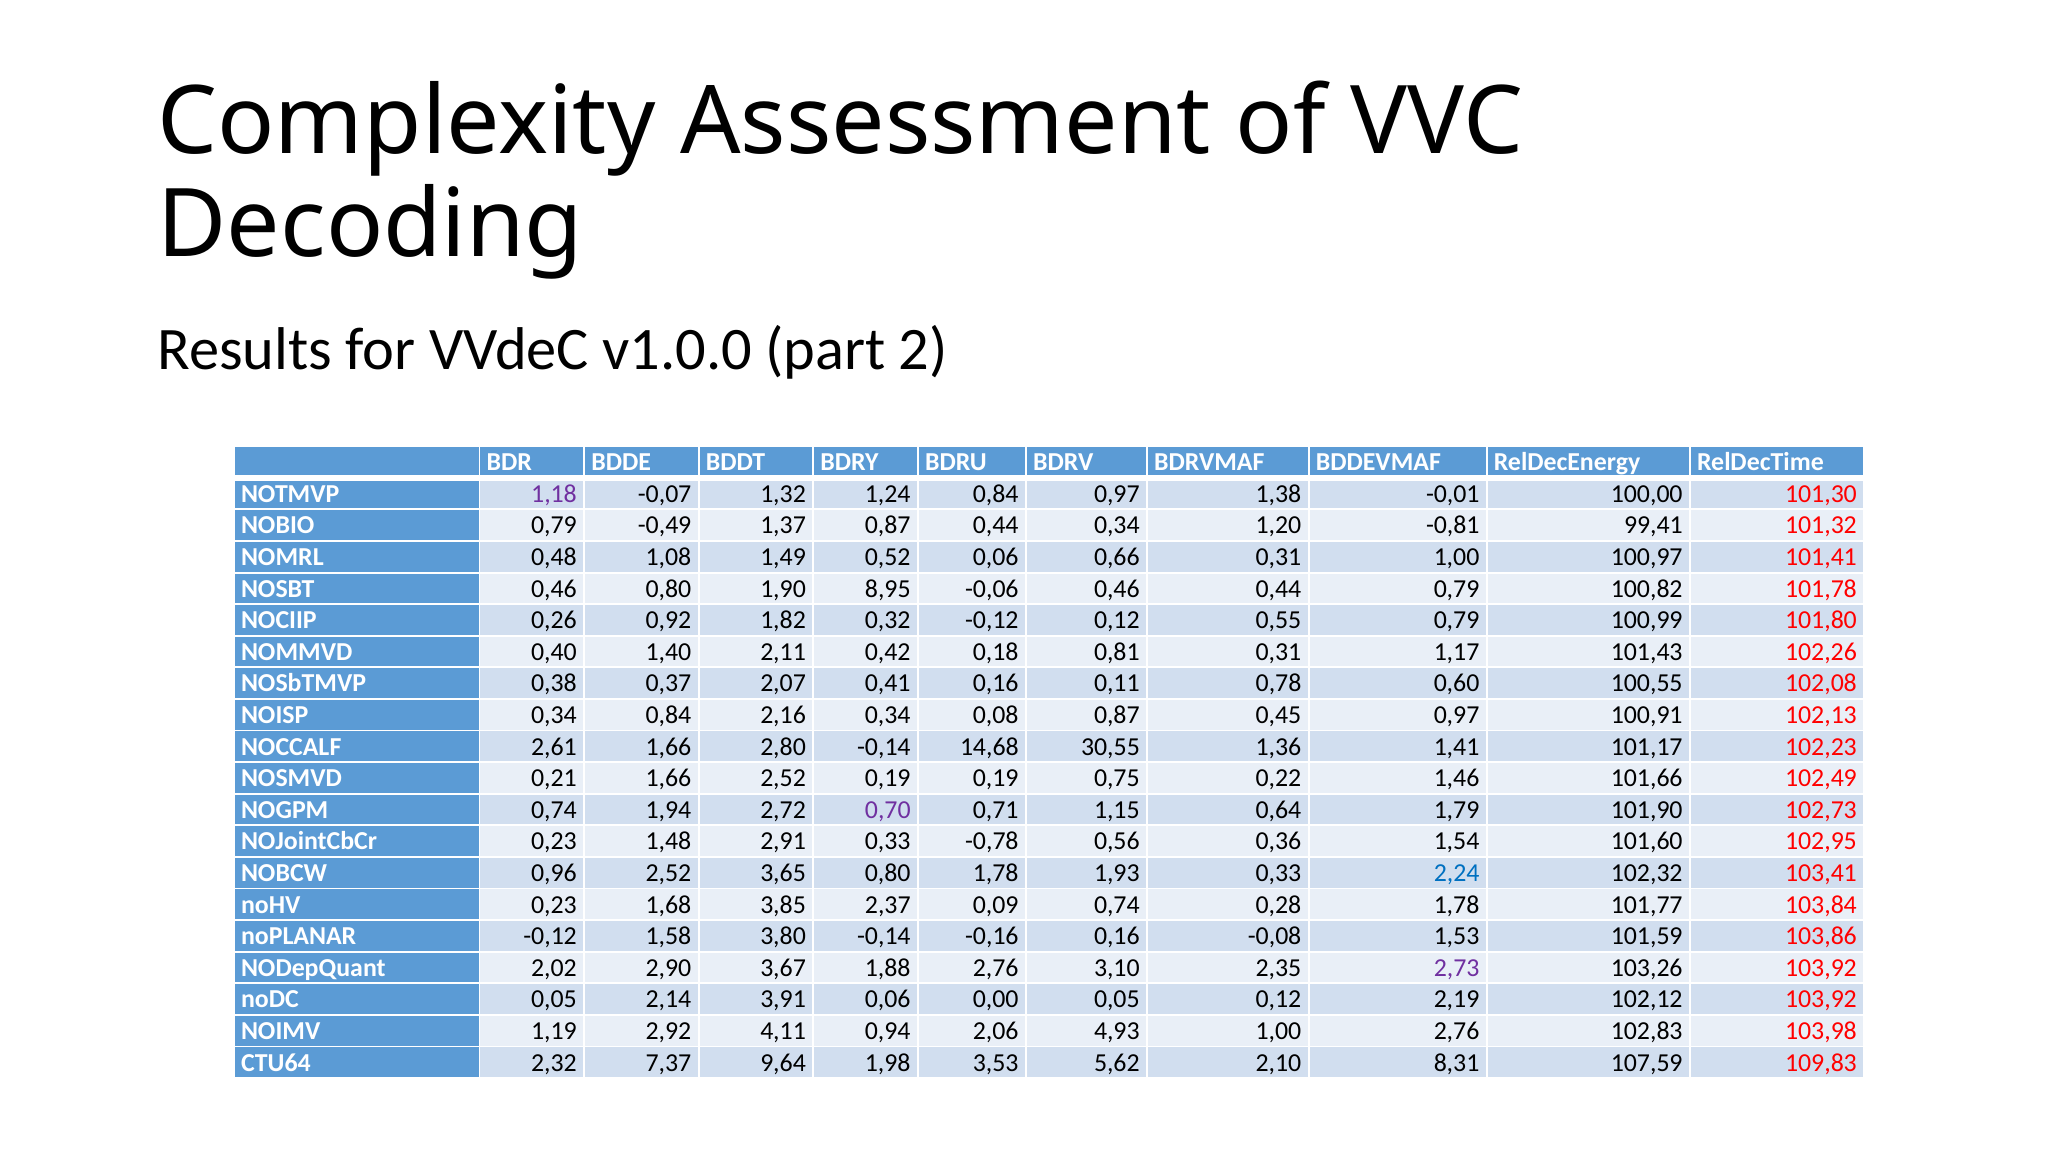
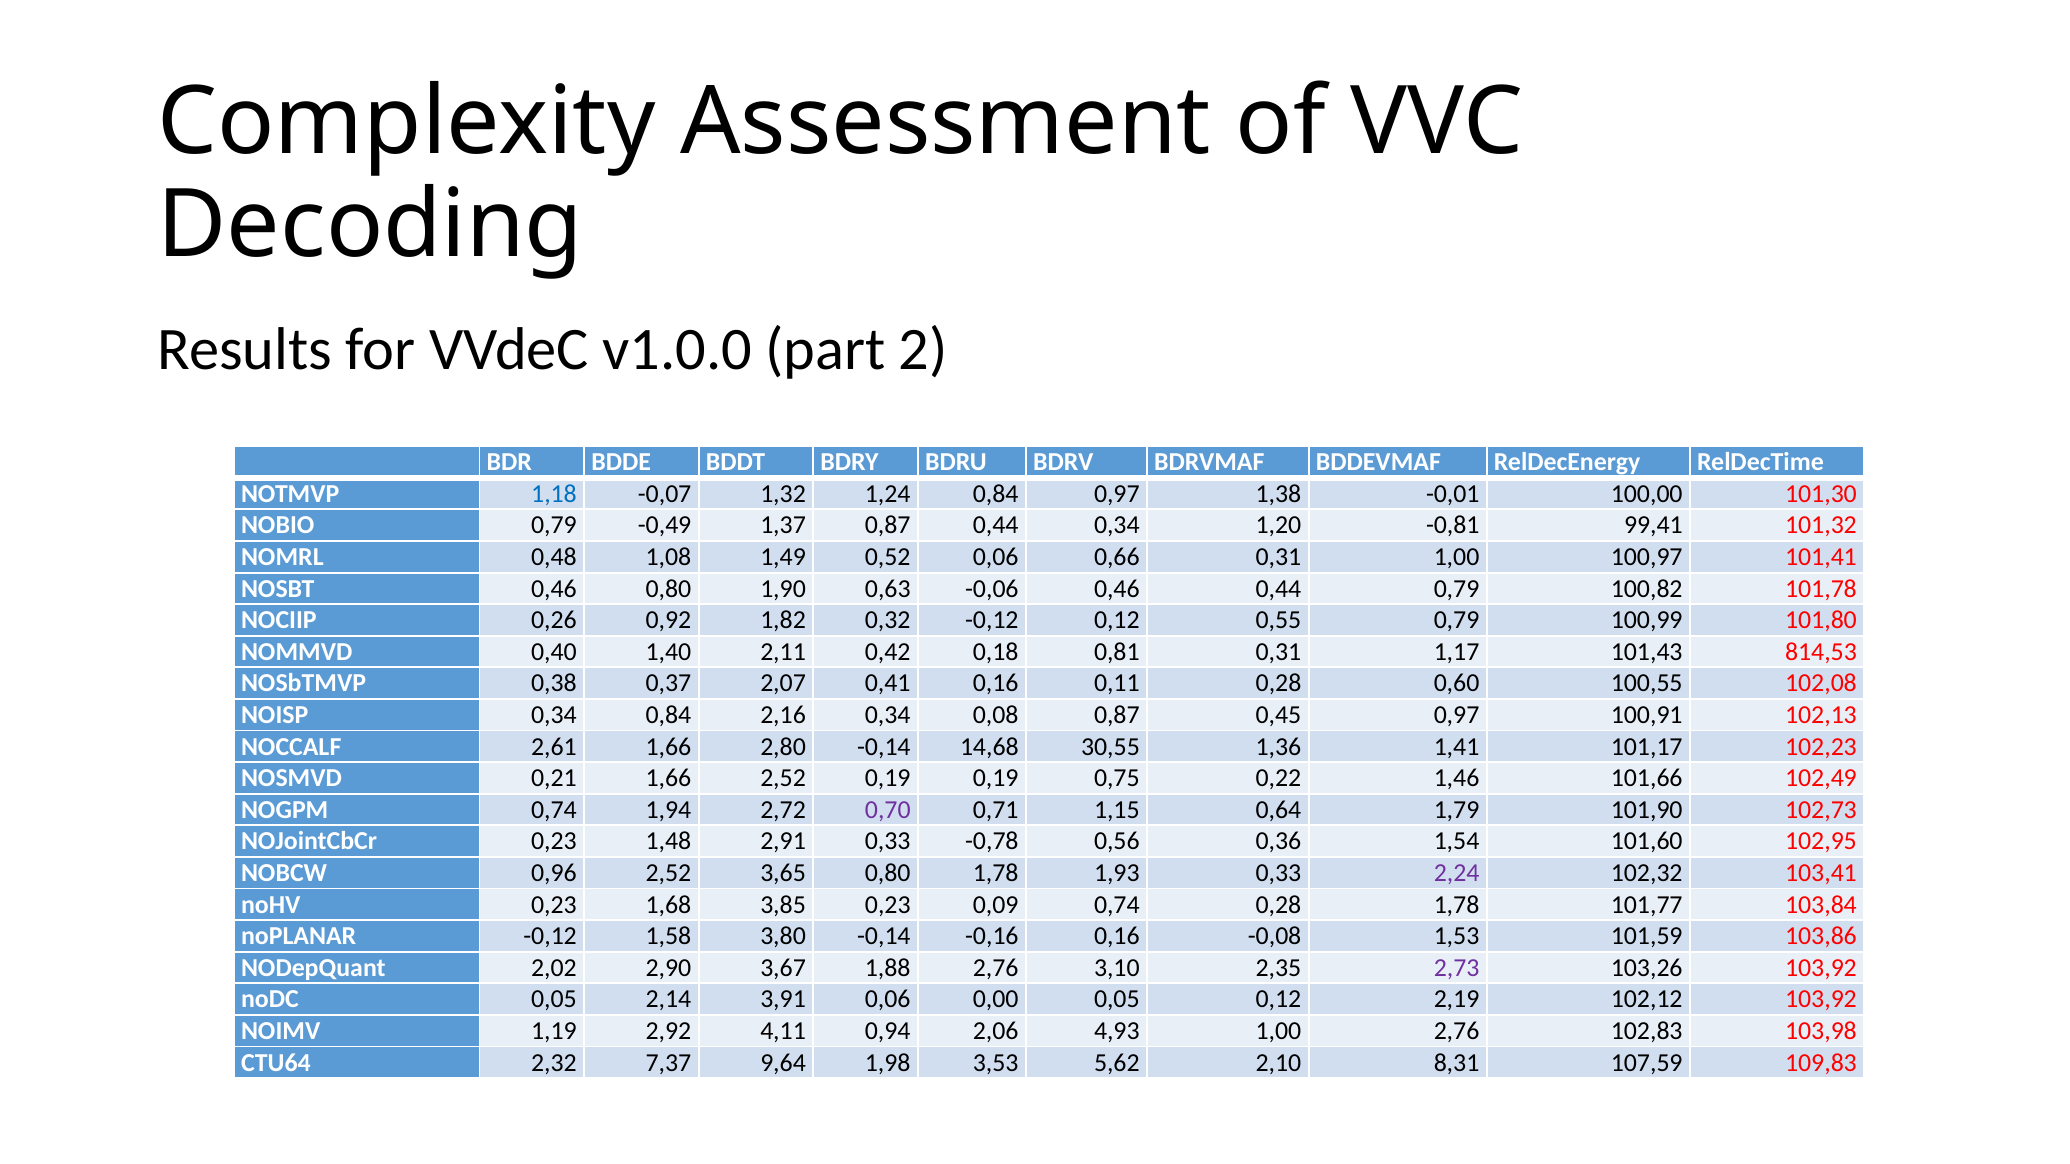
1,18 colour: purple -> blue (554, 494)
8,95: 8,95 -> 0,63 (888, 589)
102,26: 102,26 -> 814,53 (1821, 652)
0,11 0,78: 0,78 -> 0,28 (1279, 684)
2,24 colour: blue -> purple (1457, 873)
3,85 2,37: 2,37 -> 0,23 (888, 905)
